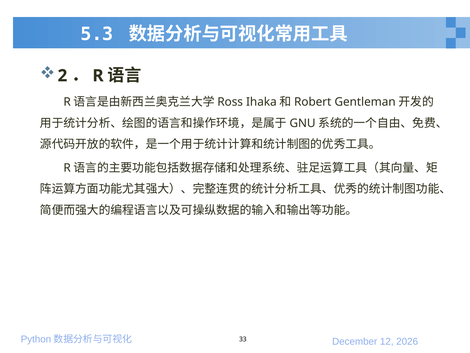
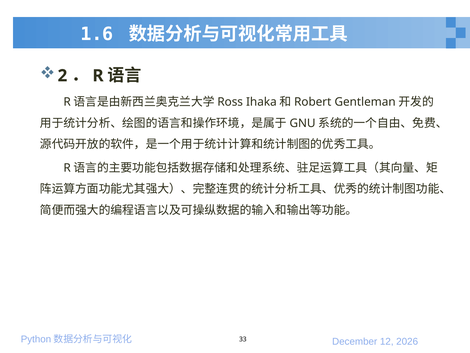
5.3: 5.3 -> 1.6 (97, 34)
